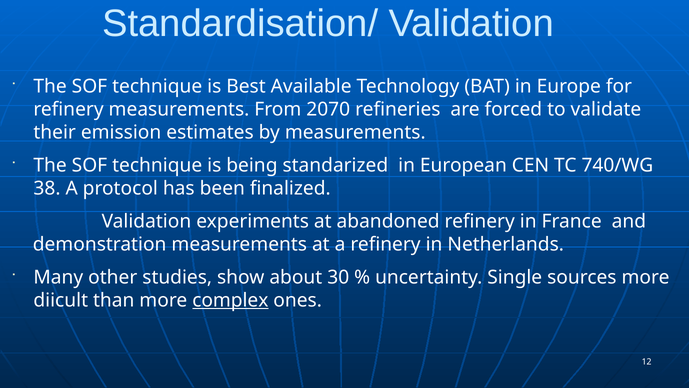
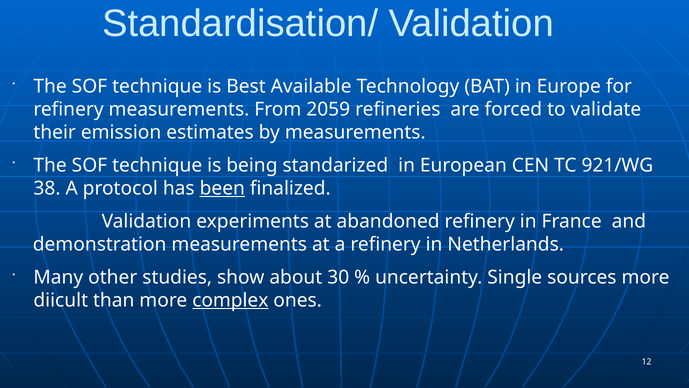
2070: 2070 -> 2059 (328, 109)
740/WG: 740/WG -> 921/WG (617, 165)
been underline: none -> present (222, 188)
